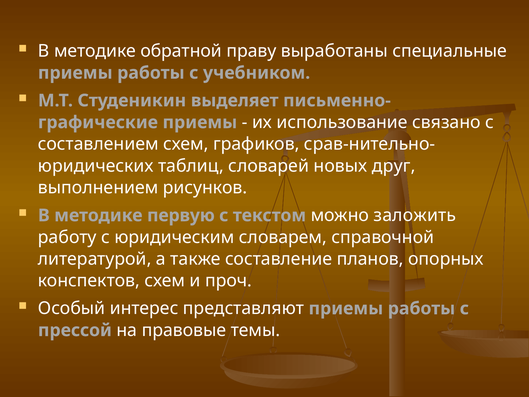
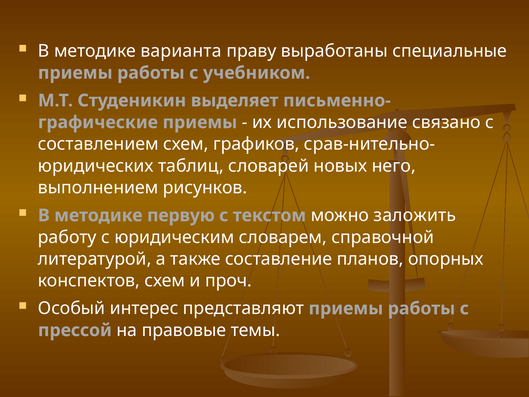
обратной: обратной -> варианта (181, 51)
друг: друг -> него (394, 166)
